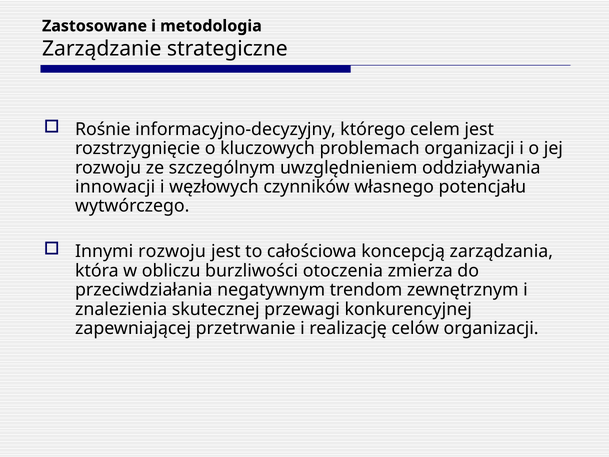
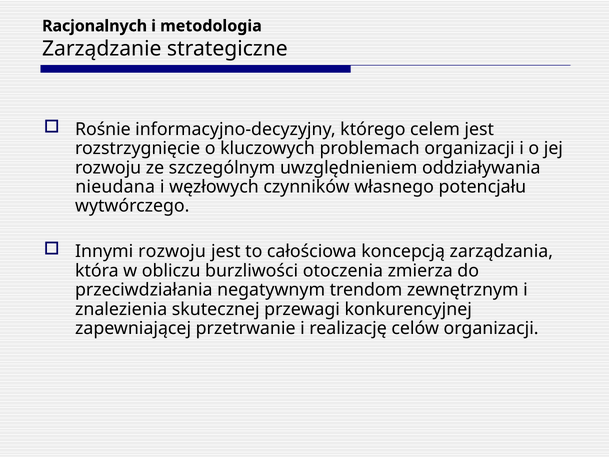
Zastosowane: Zastosowane -> Racjonalnych (95, 26)
innowacji: innowacji -> nieudana (115, 187)
